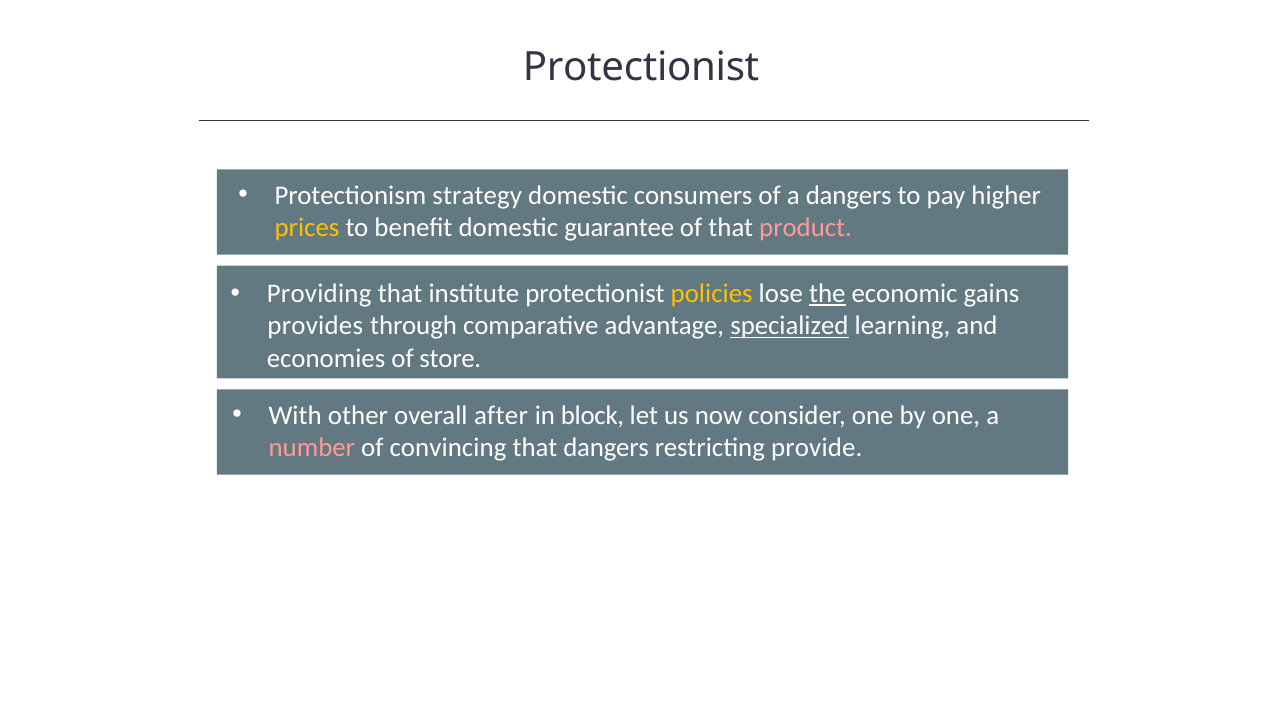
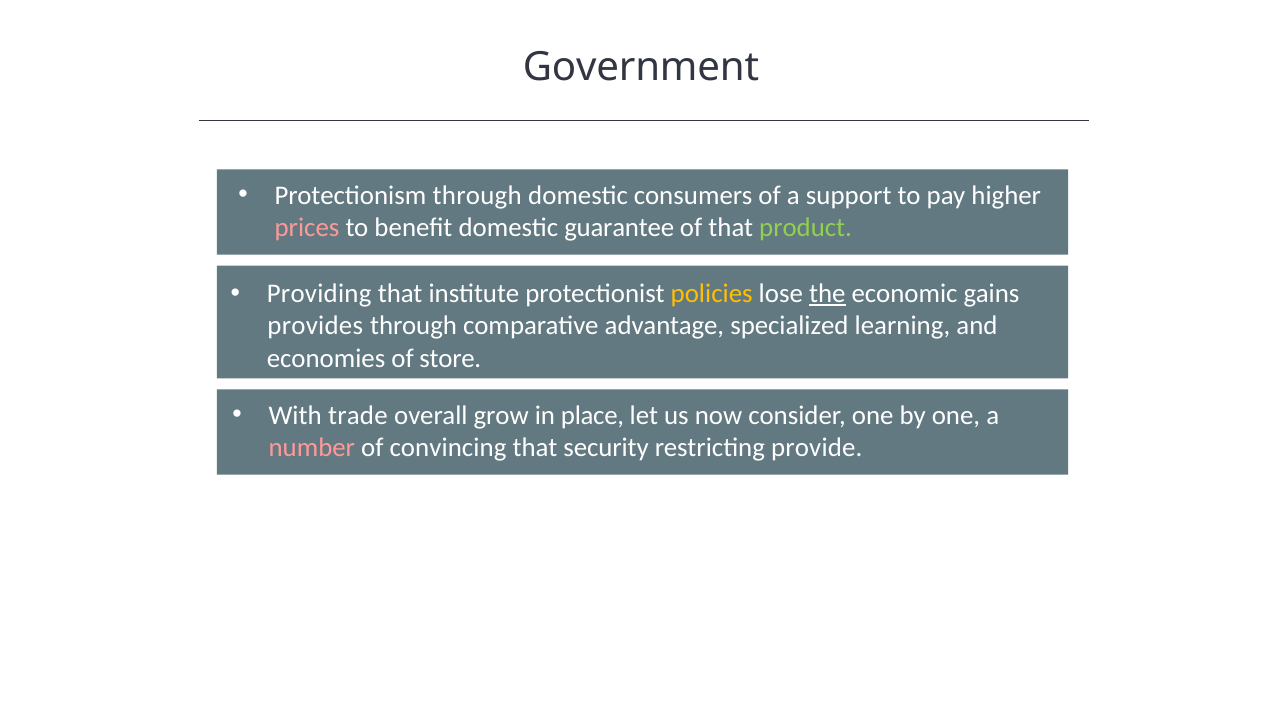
Protectionist: Protectionist -> Government (641, 68)
Protectionism strategy: strategy -> through (477, 195)
a dangers: dangers -> support (849, 195)
prices colour: yellow -> pink (307, 228)
product colour: pink -> light green (806, 228)
specialized underline: present -> none (789, 326)
other: other -> trade (358, 415)
after: after -> grow (501, 415)
block: block -> place (592, 415)
that dangers: dangers -> security (606, 447)
